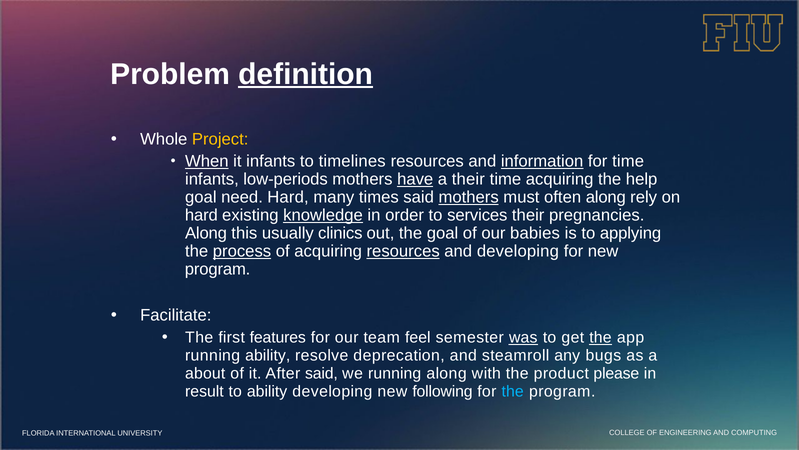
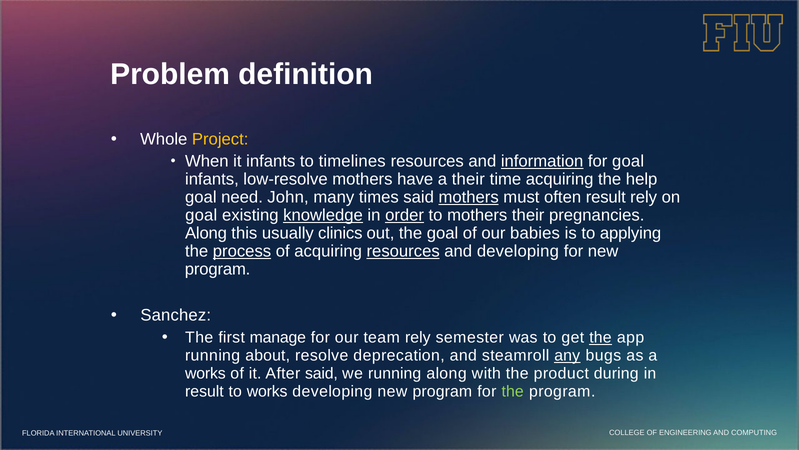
definition underline: present -> none (306, 74)
When underline: present -> none (207, 161)
for time: time -> goal (628, 161)
low-periods: low-periods -> low-resolve (286, 179)
have underline: present -> none (415, 179)
need Hard: Hard -> John (288, 197)
often along: along -> result (606, 197)
hard: hard -> goal (201, 215)
order underline: none -> present (405, 215)
to services: services -> mothers (477, 215)
Facilitate: Facilitate -> Sanchez (176, 315)
features: features -> manage (278, 337)
team feel: feel -> rely (418, 337)
was underline: present -> none (523, 337)
running ability: ability -> about (268, 355)
any underline: none -> present (567, 355)
about: about -> works (205, 373)
please: please -> during (616, 373)
to ability: ability -> works (267, 391)
developing new following: following -> program (442, 391)
the colour: light blue -> light green (513, 391)
